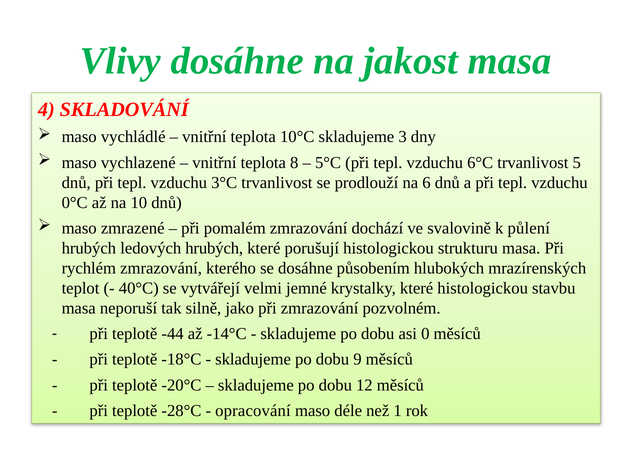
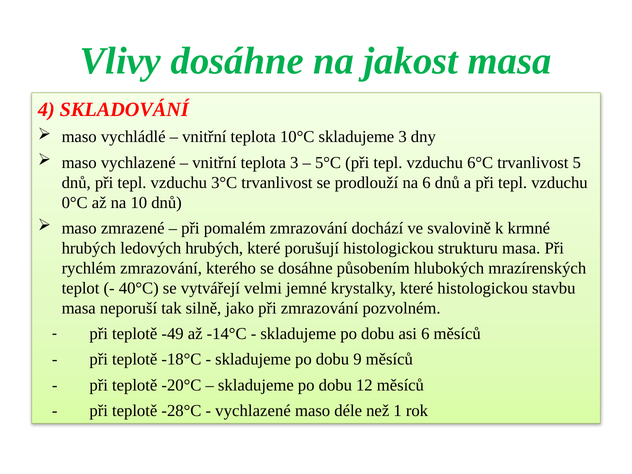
teplota 8: 8 -> 3 (294, 163)
půlení: půlení -> krmné (529, 228)
-44: -44 -> -49 (173, 334)
asi 0: 0 -> 6 (425, 334)
opracování: opracování -> vychlazené (253, 411)
